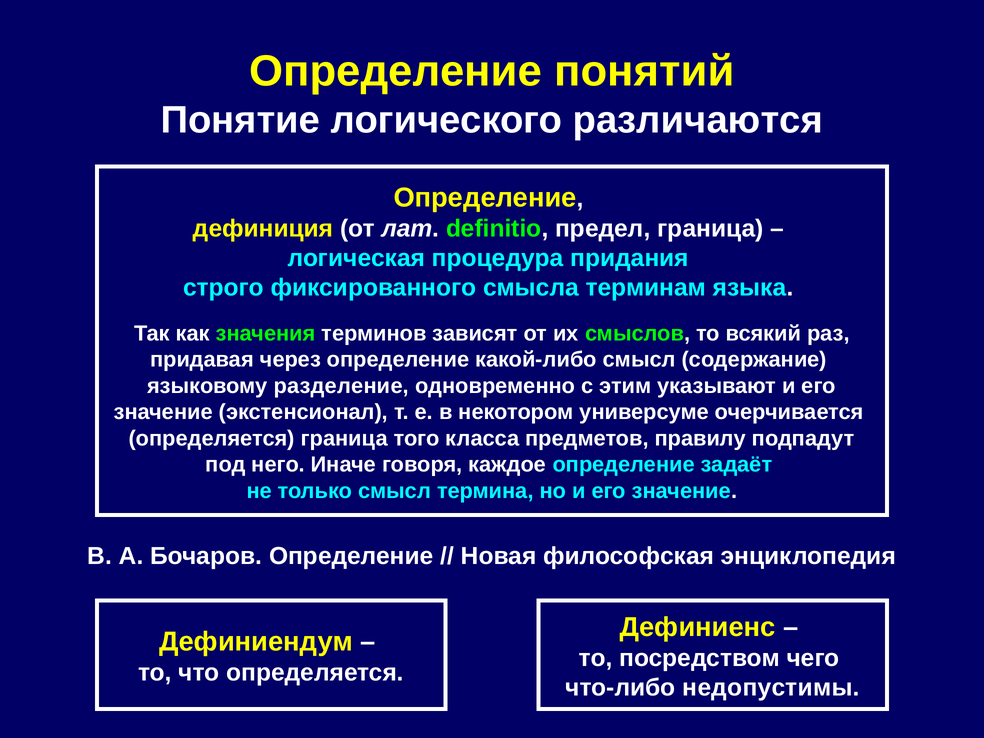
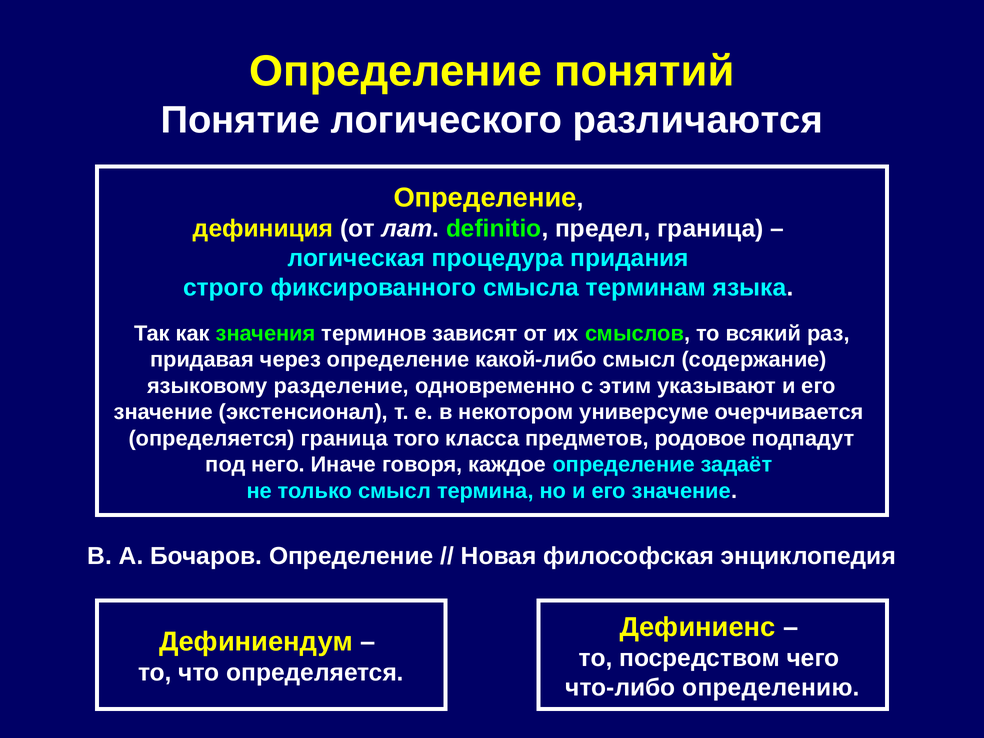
правилу: правилу -> родовое (700, 438)
недопустимы: недопустимы -> определению (771, 688)
